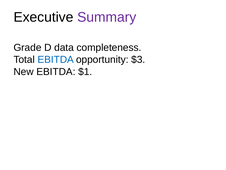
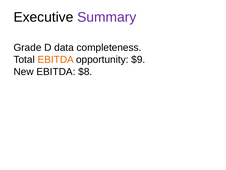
EBITDA colour: blue -> orange (56, 59)
$3: $3 -> $9 (138, 59)
$1: $1 -> $8 (85, 72)
